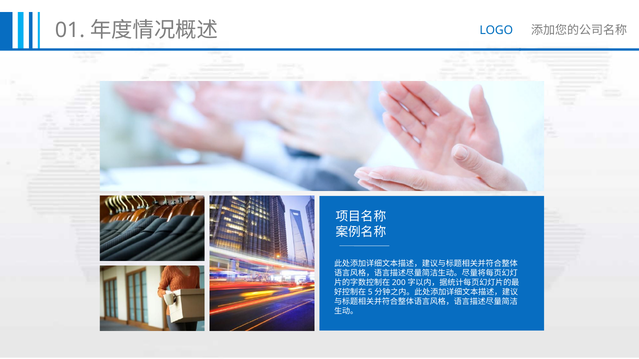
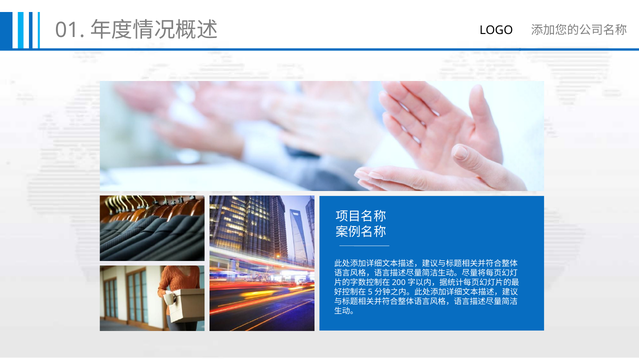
LOGO colour: blue -> black (496, 31)
